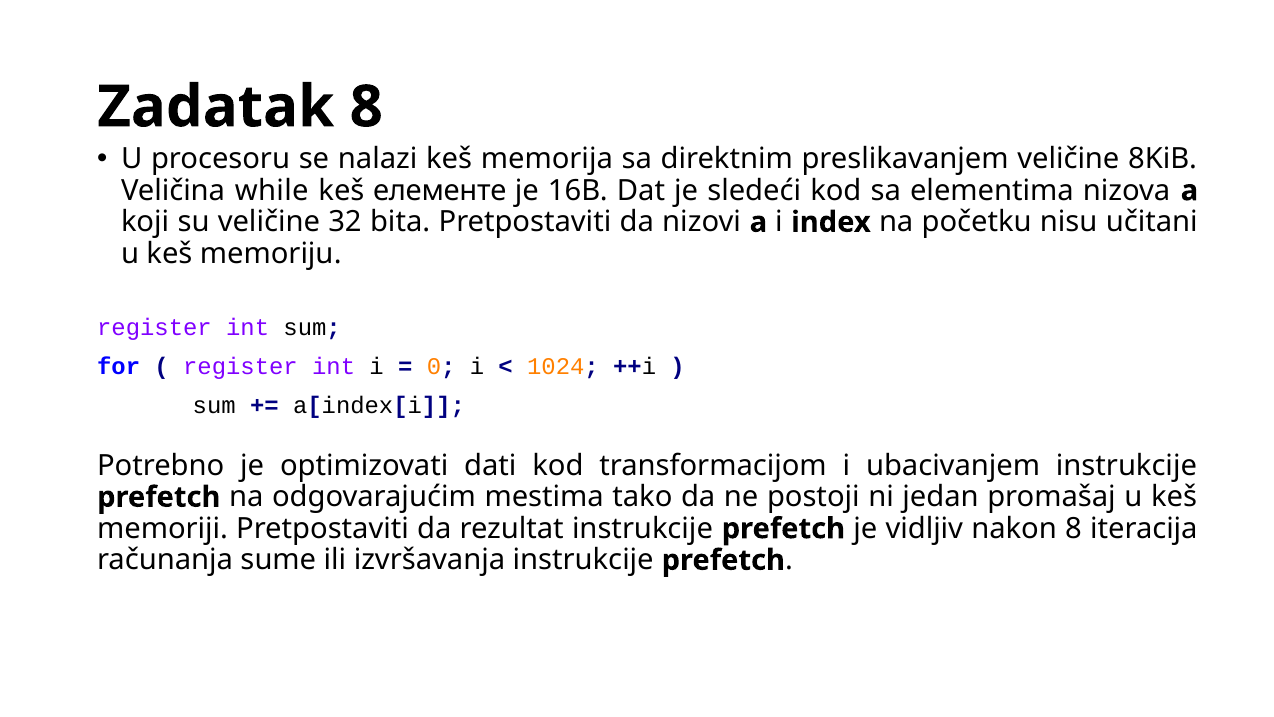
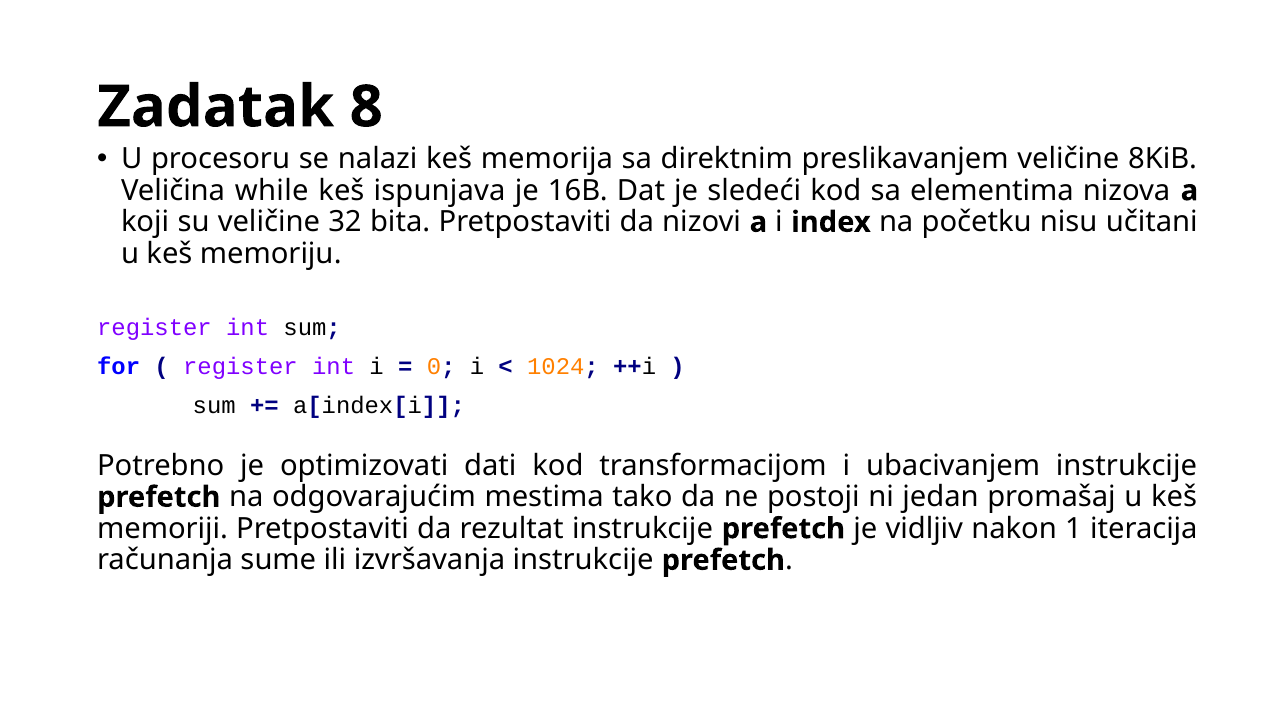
елементе: елементе -> ispunjava (440, 191)
nakon 8: 8 -> 1 (1074, 528)
